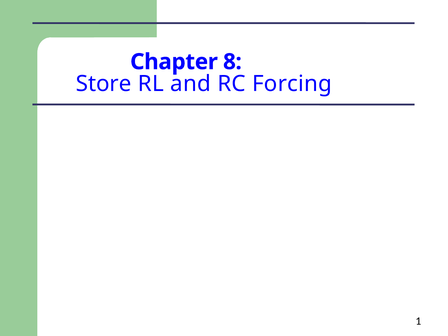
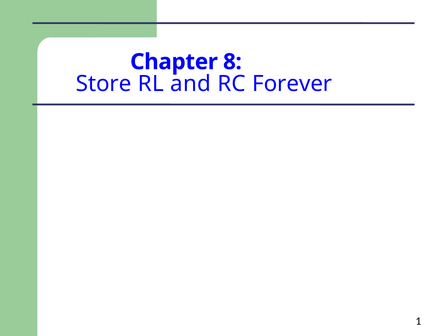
Forcing: Forcing -> Forever (292, 84)
